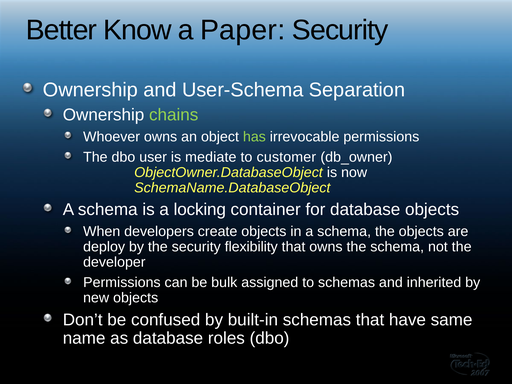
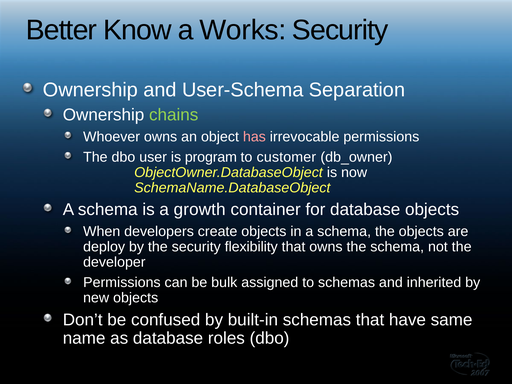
Paper: Paper -> Works (243, 30)
has colour: light green -> pink (254, 137)
mediate: mediate -> program (211, 157)
locking: locking -> growth (200, 210)
